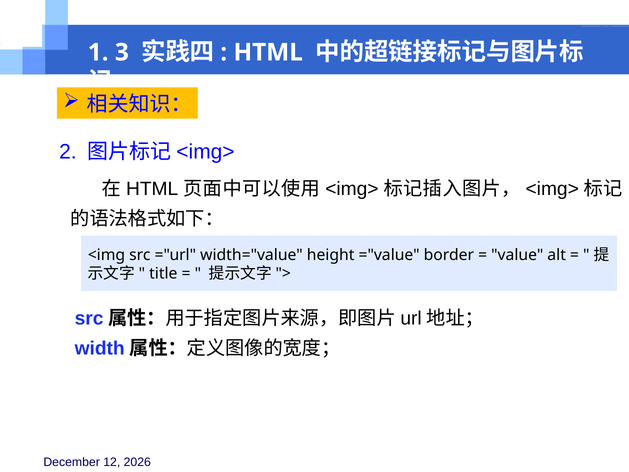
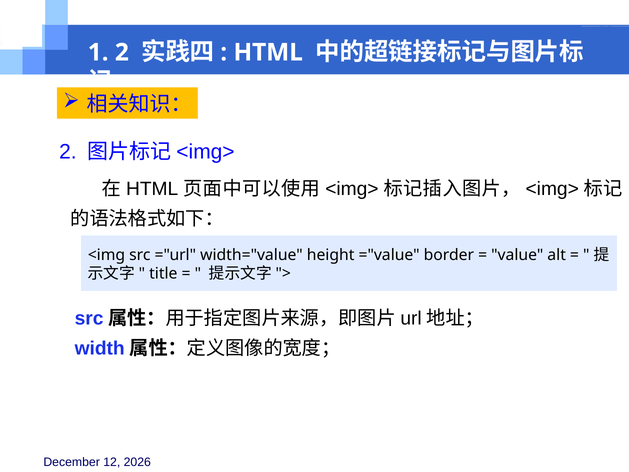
1 3: 3 -> 2 (122, 52)
